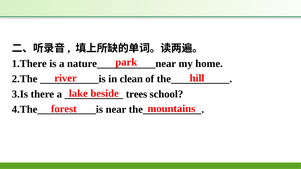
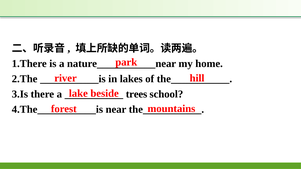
clean: clean -> lakes (131, 79)
